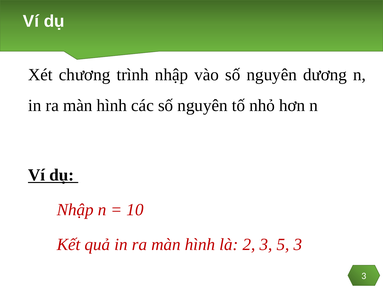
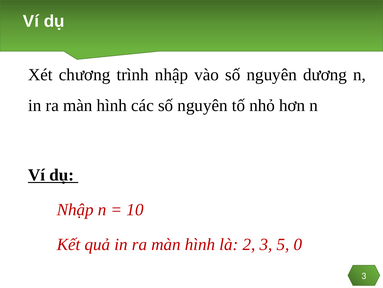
5 3: 3 -> 0 (298, 244)
